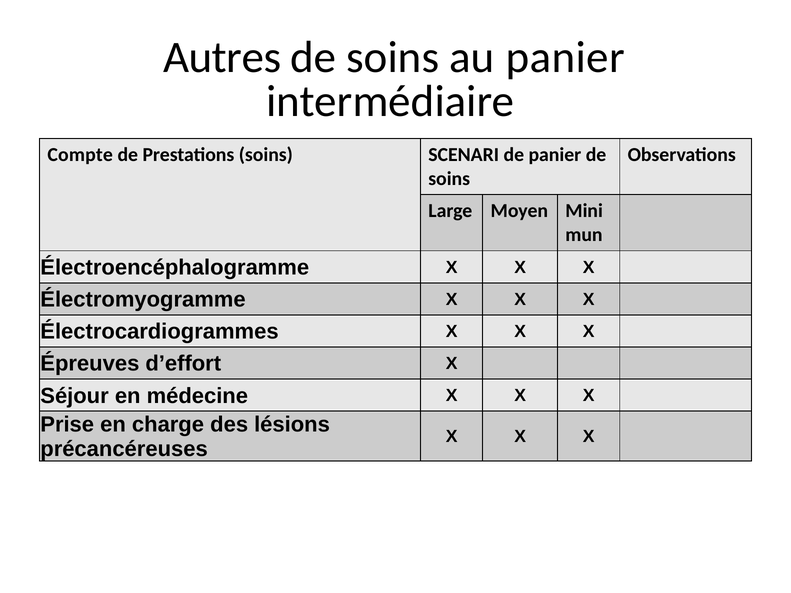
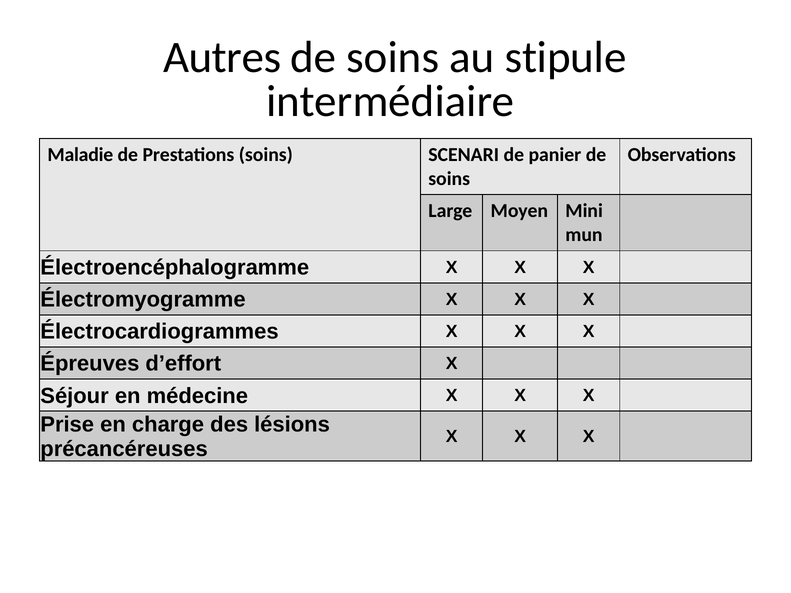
au panier: panier -> stipule (566, 57)
Compte: Compte -> Maladie (80, 155)
